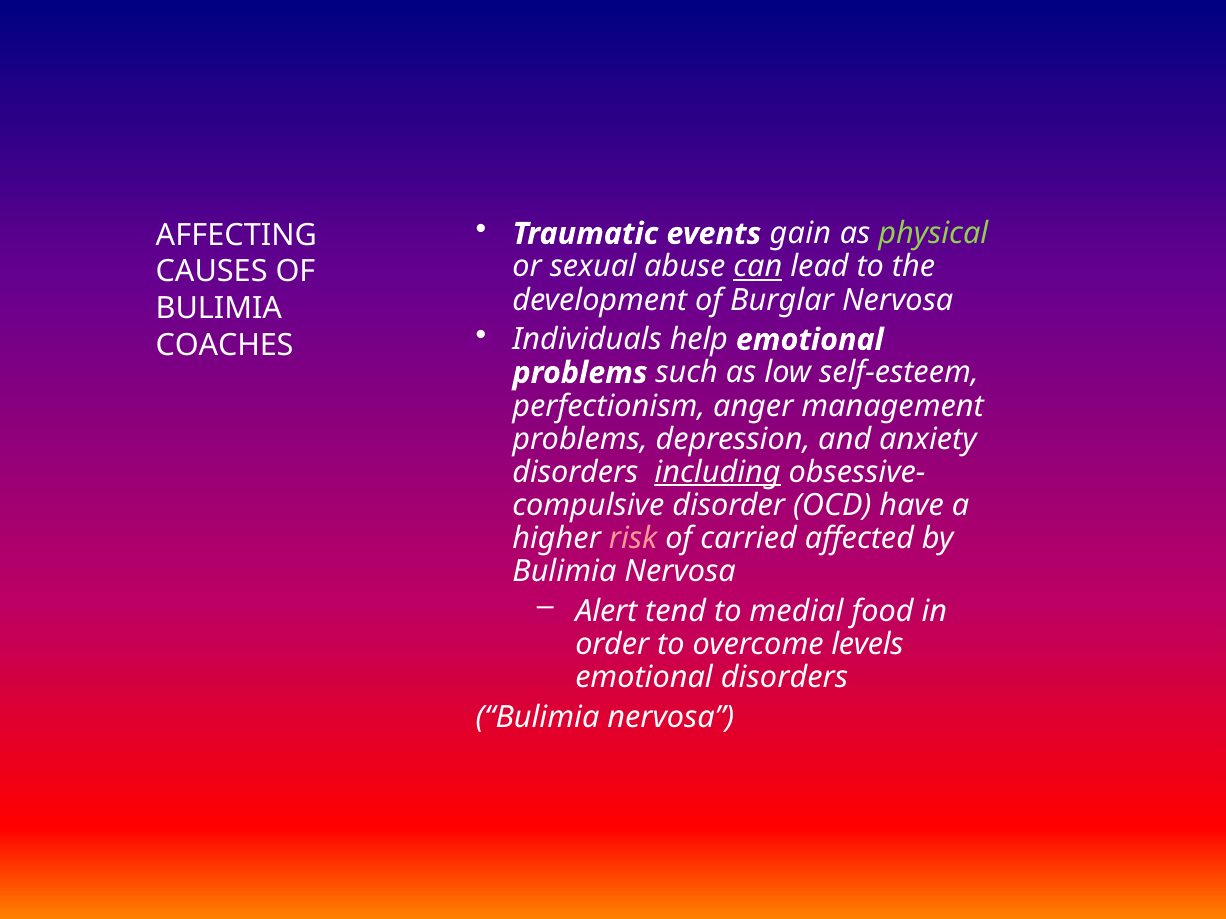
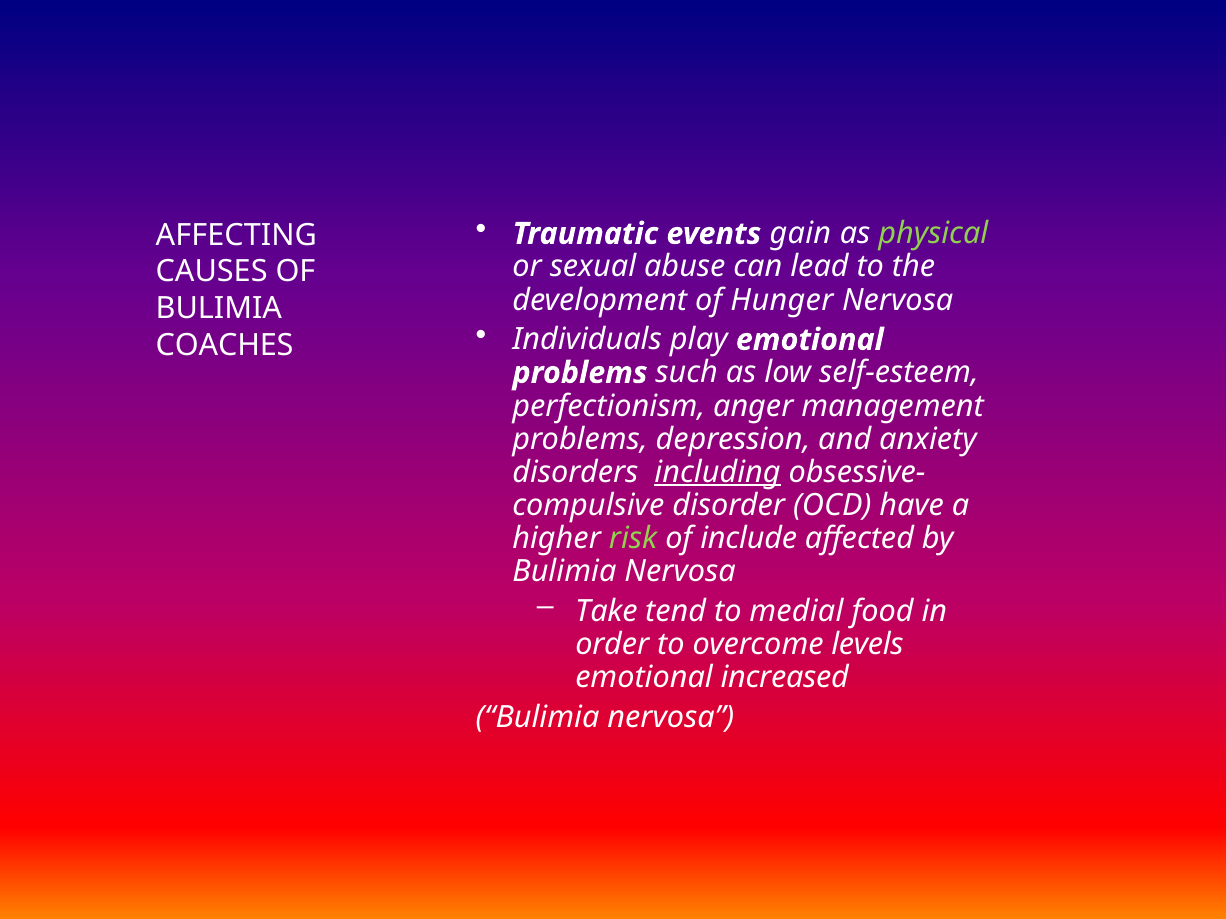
can underline: present -> none (758, 267)
Burglar: Burglar -> Hunger (782, 300)
help: help -> play (699, 340)
risk colour: pink -> light green (633, 539)
carried: carried -> include (749, 539)
Alert: Alert -> Take (606, 612)
emotional disorders: disorders -> increased (785, 678)
